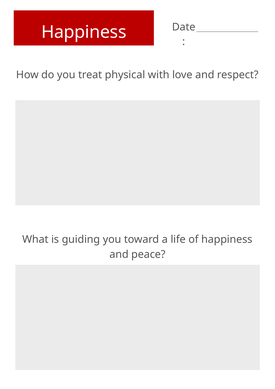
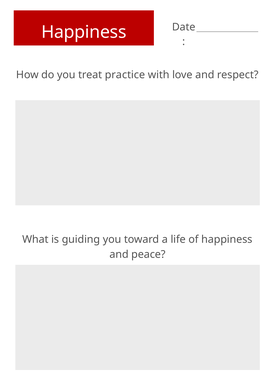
physical: physical -> practice (125, 75)
